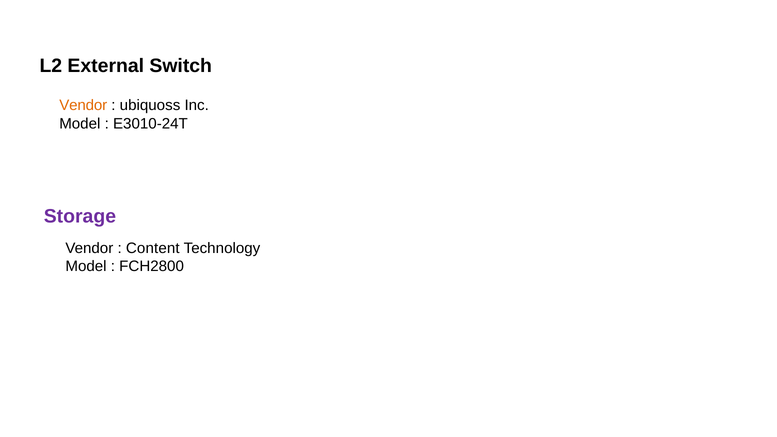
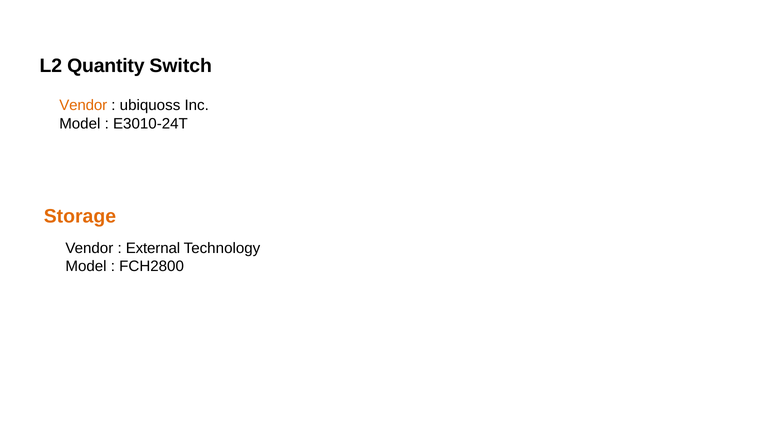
External: External -> Quantity (106, 66)
Storage colour: purple -> orange (80, 217)
Content: Content -> External (153, 248)
